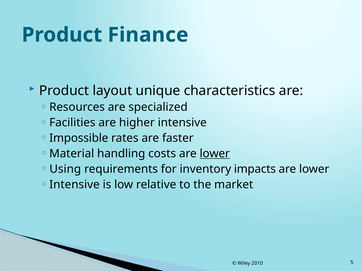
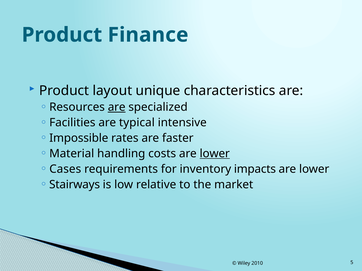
are underline: none -> present (117, 107)
higher: higher -> typical (137, 123)
Using: Using -> Cases (65, 169)
Intensive: Intensive -> Stairways (75, 185)
